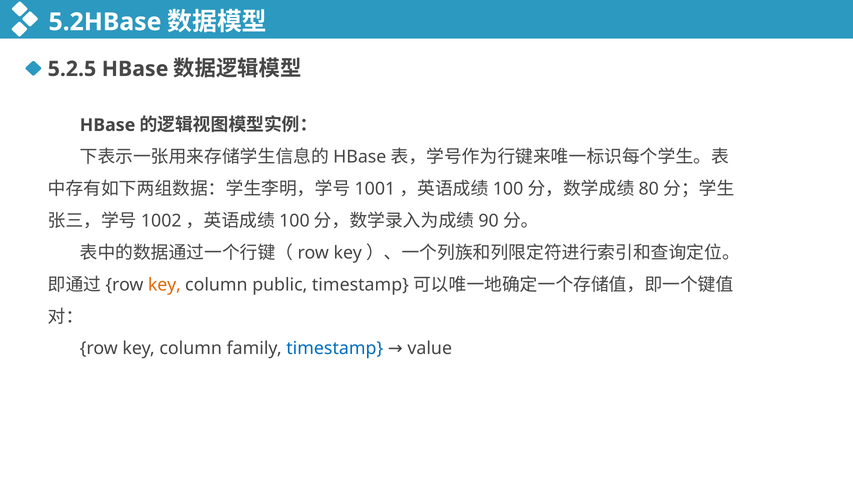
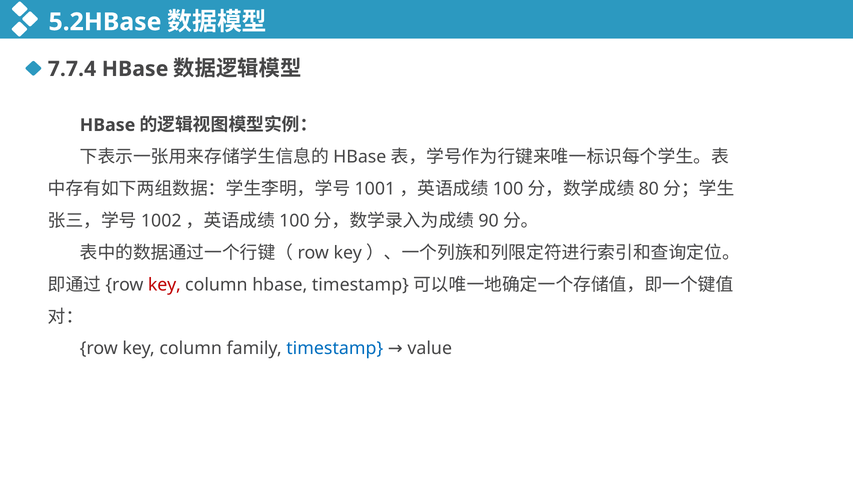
5.2.5: 5.2.5 -> 7.7.4 (72, 69)
key colour: orange -> red (164, 285)
column public: public -> hbase (280, 285)
